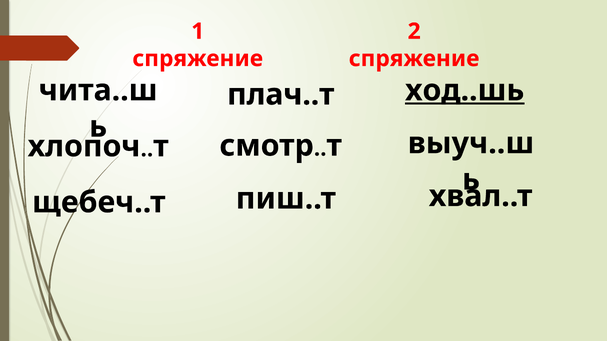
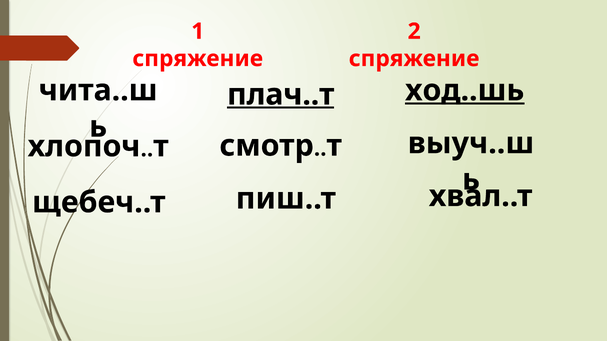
плач..т underline: none -> present (281, 95)
